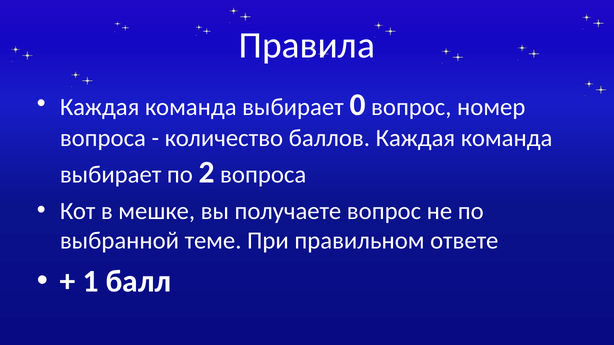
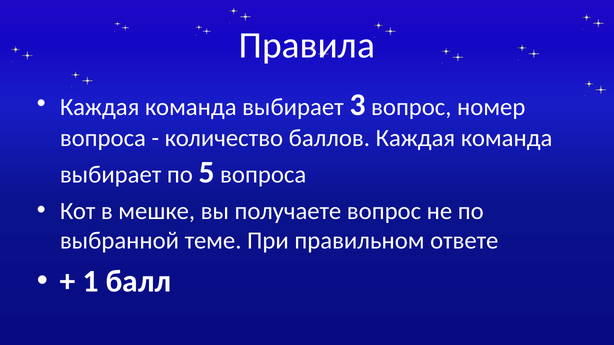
0: 0 -> 3 (358, 105)
2: 2 -> 5 (207, 172)
